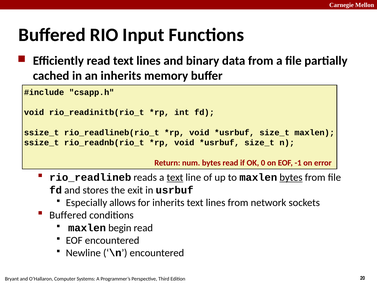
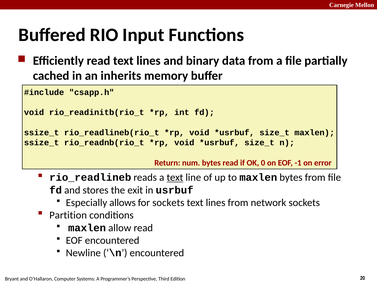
bytes underline: present -> none (291, 177)
for inherits: inherits -> sockets (168, 202)
Buffered: Buffered -> Partition (68, 215)
begin: begin -> allow (120, 228)
